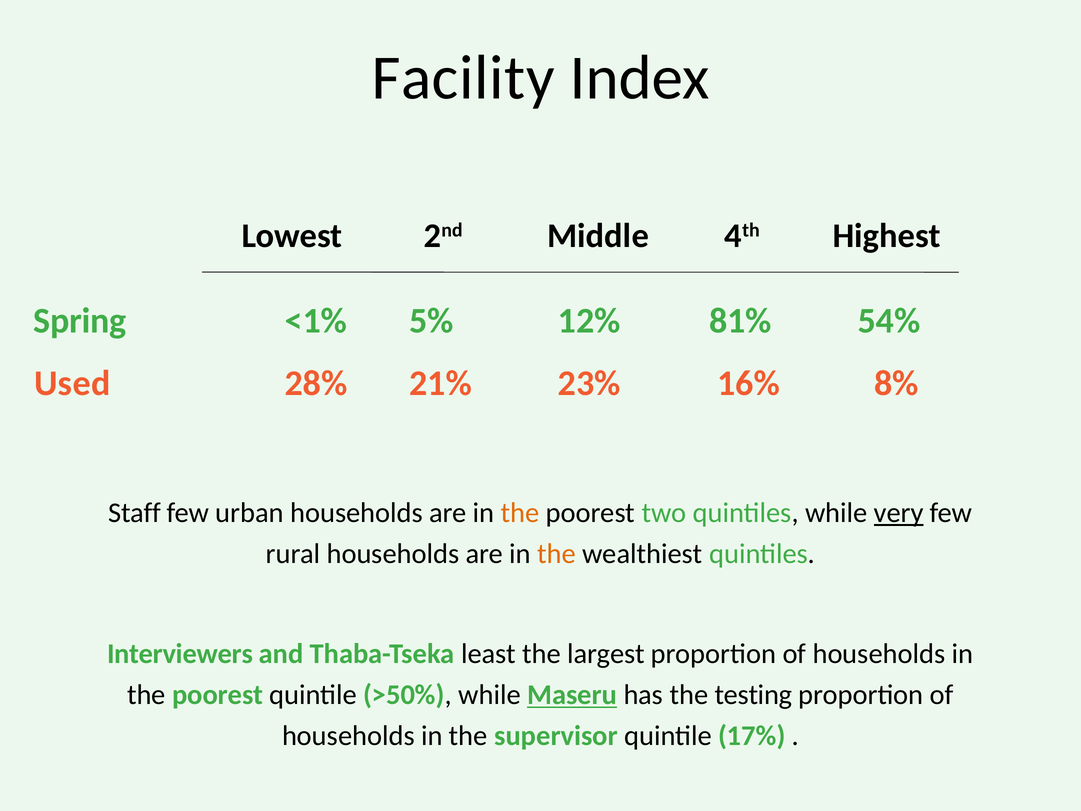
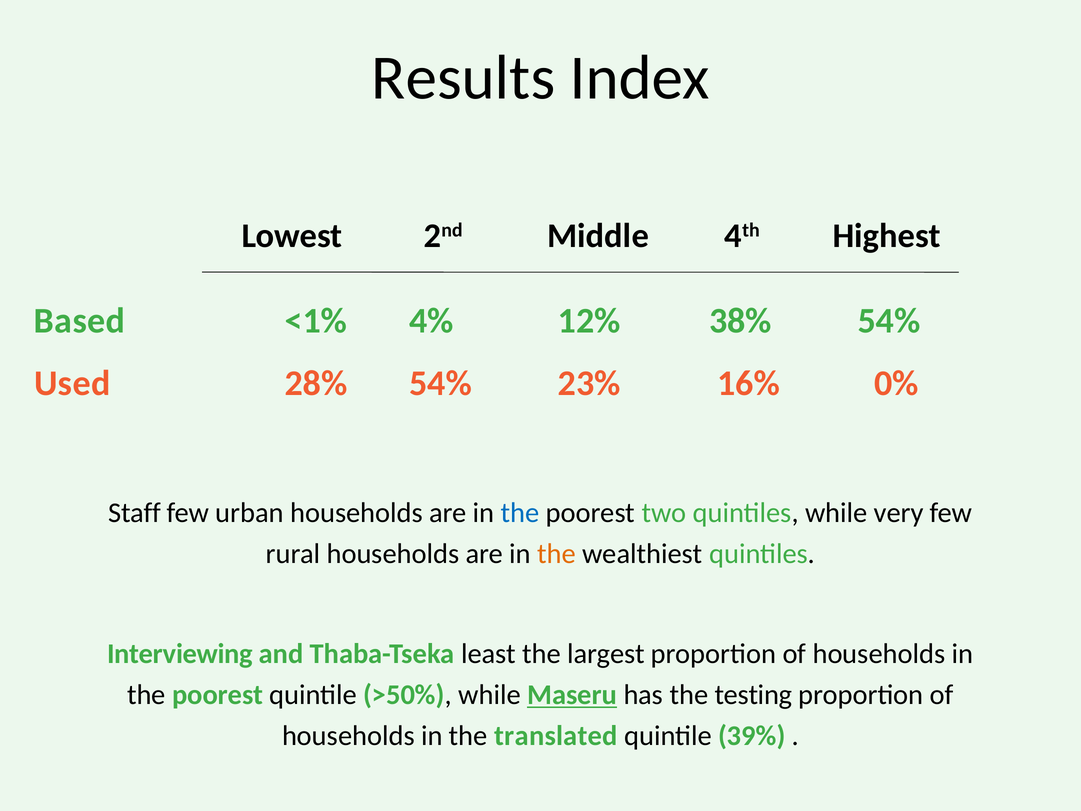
Facility: Facility -> Results (463, 78)
Spring: Spring -> Based (80, 321)
5%: 5% -> 4% (431, 321)
81%: 81% -> 38% (740, 321)
28% 21%: 21% -> 54% (441, 383)
8%: 8% -> 0% (896, 383)
the colour: orange -> blue (520, 513)
very underline: present -> none (899, 513)
Interviewers: Interviewers -> Interviewing (180, 654)
supervisor: supervisor -> translated (556, 736)
17%: 17% -> 39% (752, 736)
